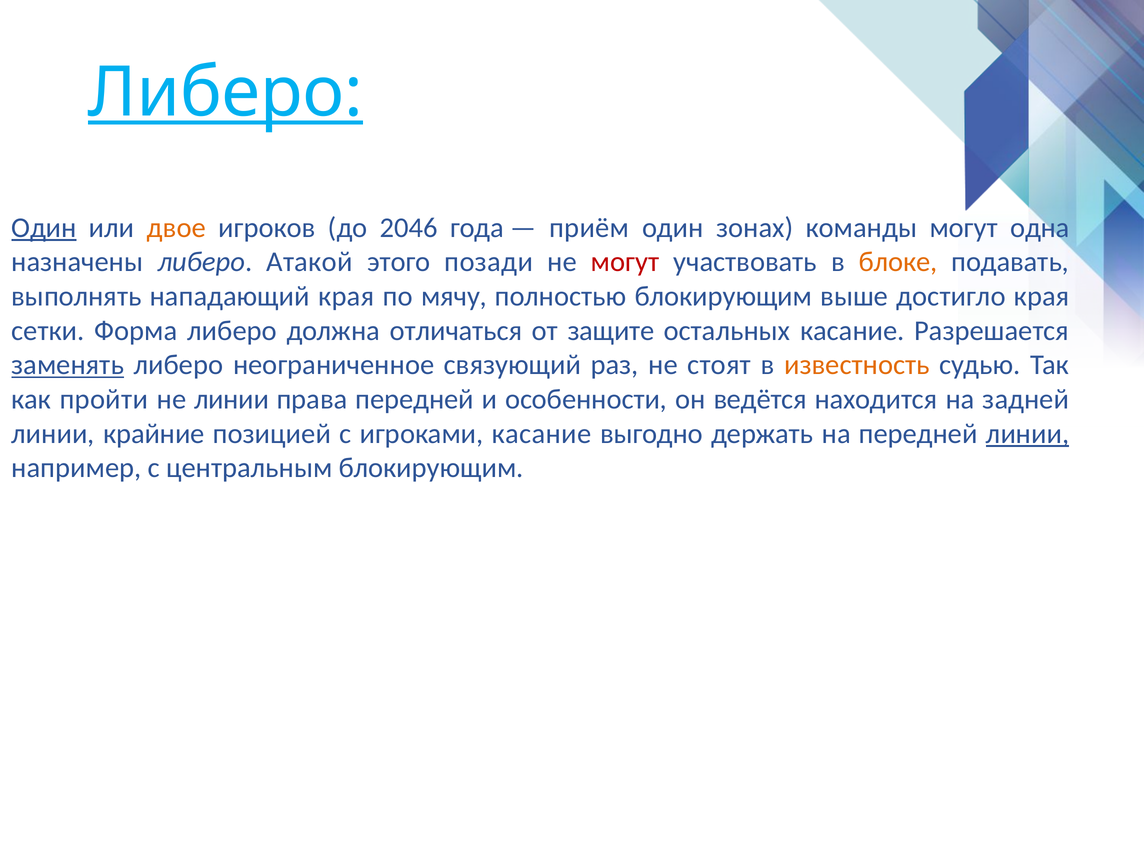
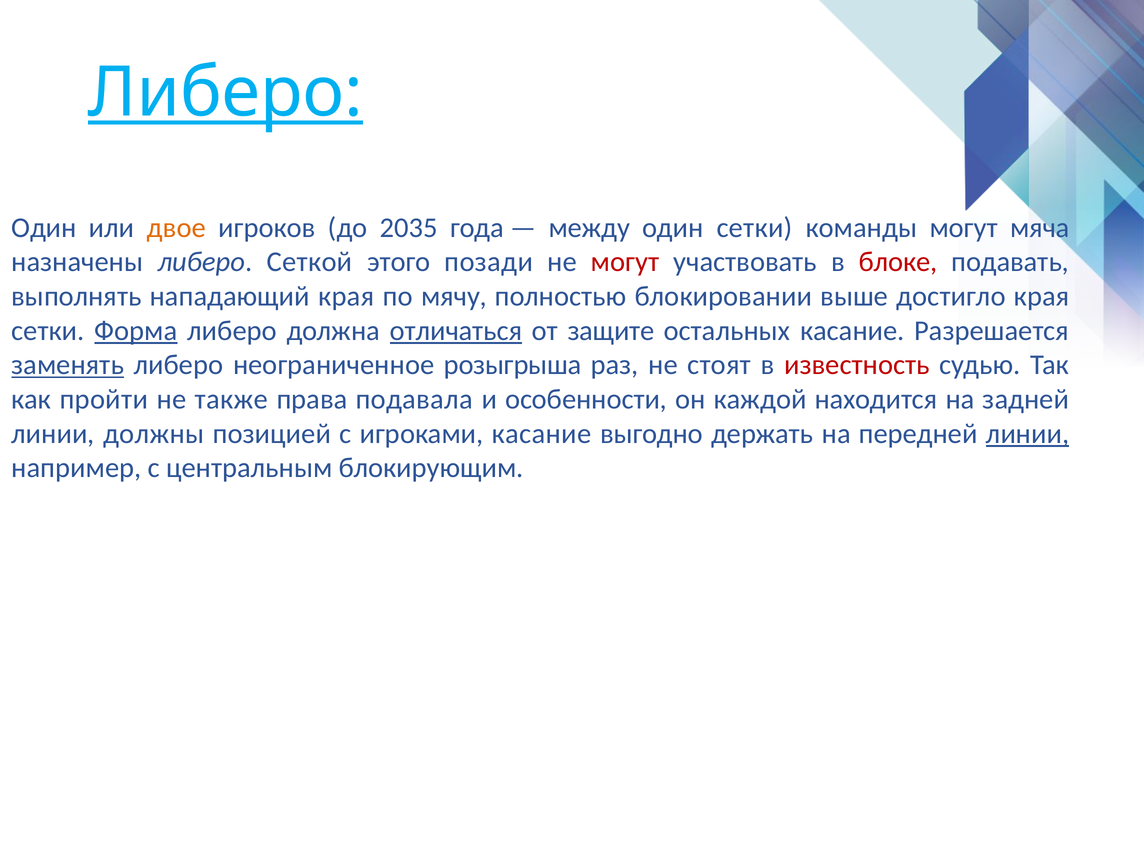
Один underline: present -> none (44, 228)
2046: 2046 -> 2035 (409, 228)
приём: приём -> между (589, 228)
один зонах: зонах -> сетки (755, 228)
одна: одна -> мяча (1040, 228)
Атакой: Атакой -> Сеткой (310, 262)
блоке colour: orange -> red (898, 262)
полностью блокирующим: блокирующим -> блокировании (723, 296)
Форма underline: none -> present (136, 331)
отличаться underline: none -> present (456, 331)
связующий: связующий -> розыгрыша (513, 365)
известность colour: orange -> red (857, 365)
не линии: линии -> также (231, 399)
права передней: передней -> подавала (414, 399)
ведётся: ведётся -> каждой (760, 399)
крайние: крайние -> должны (154, 434)
